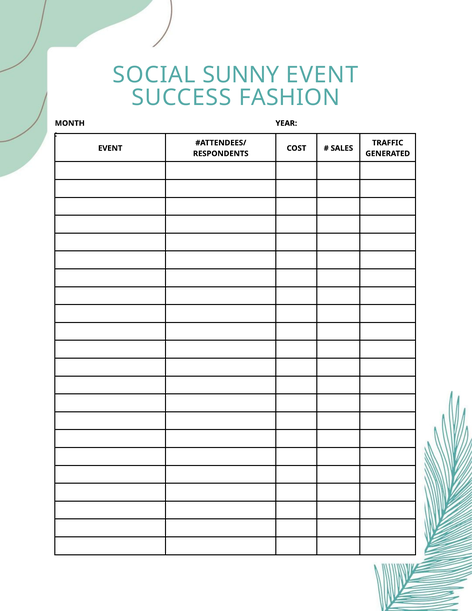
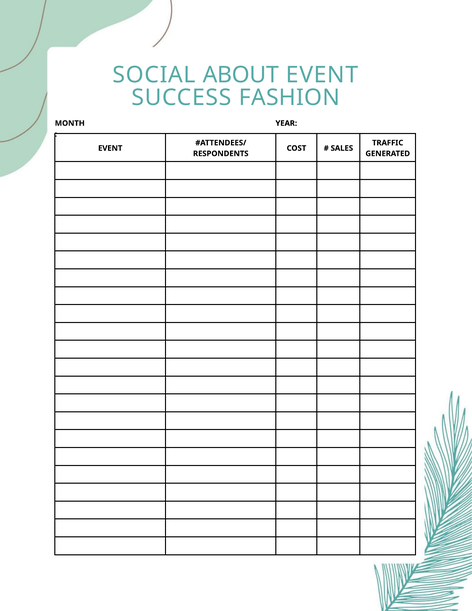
SUNNY: SUNNY -> ABOUT (241, 75)
